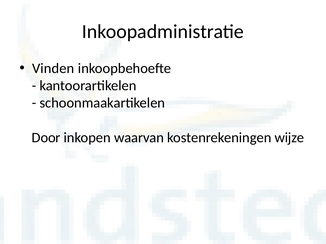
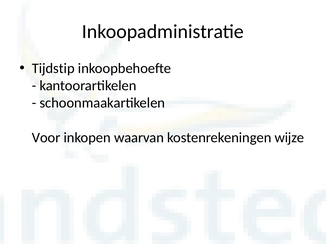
Vinden: Vinden -> Tijdstip (53, 68)
Door: Door -> Voor (46, 138)
